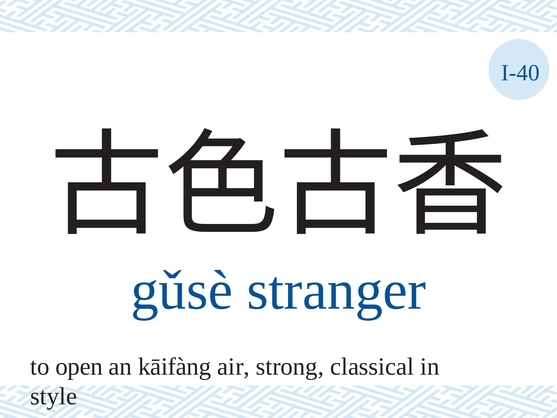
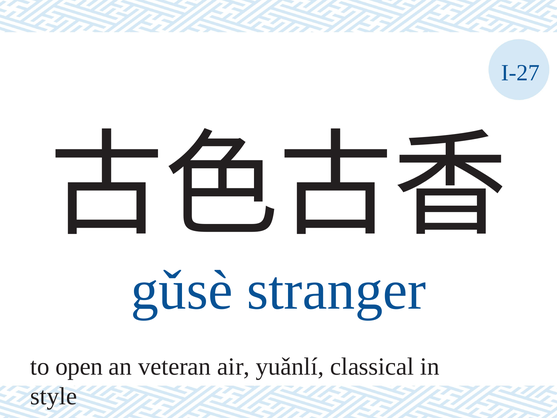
I-40: I-40 -> I-27 (520, 73)
kāifàng: kāifàng -> veteran (175, 367)
strong: strong -> yuǎnlí (290, 367)
